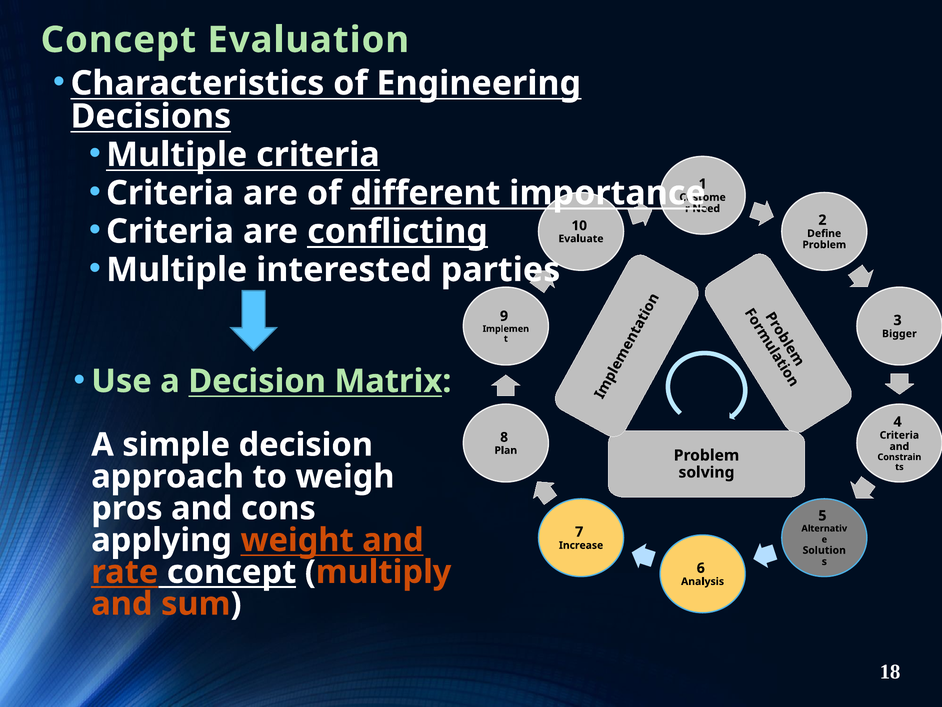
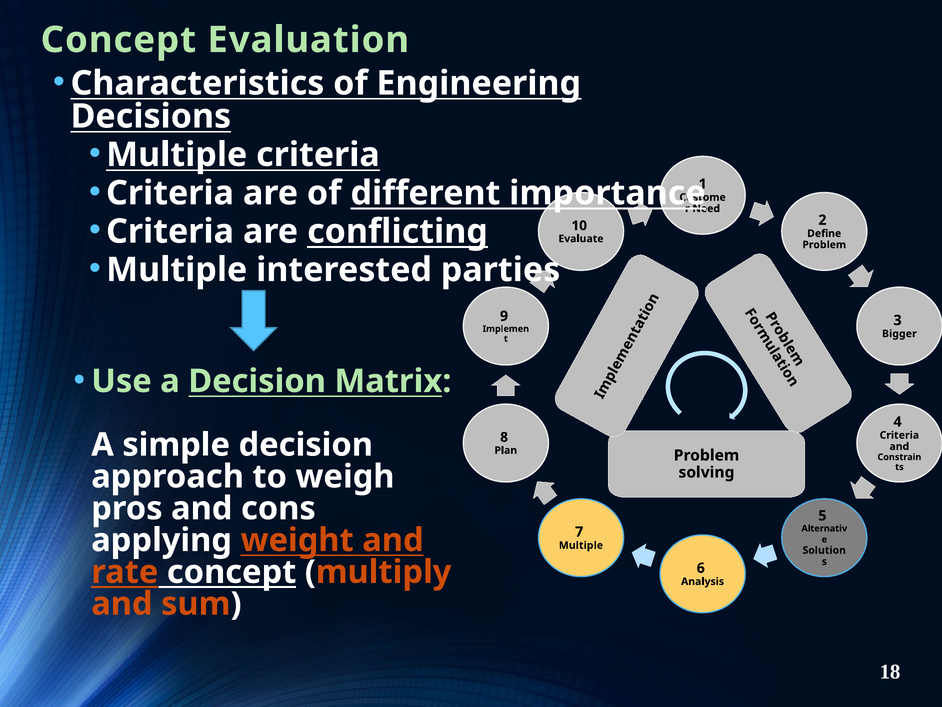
Increase: Increase -> Multiple (581, 545)
